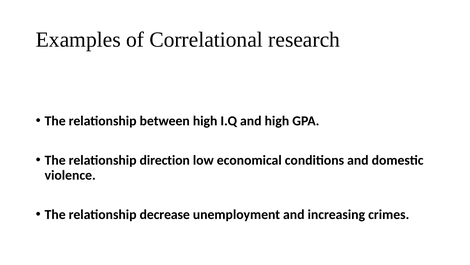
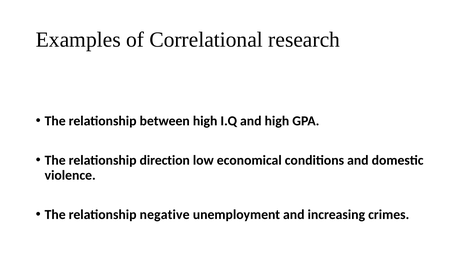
decrease: decrease -> negative (165, 214)
